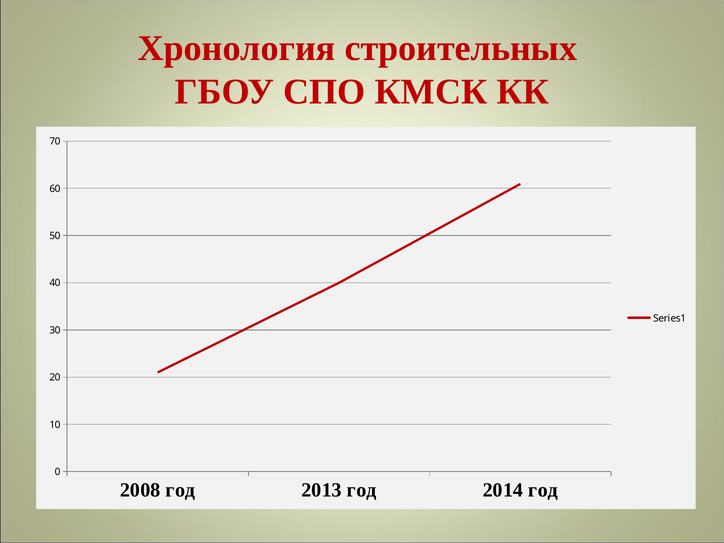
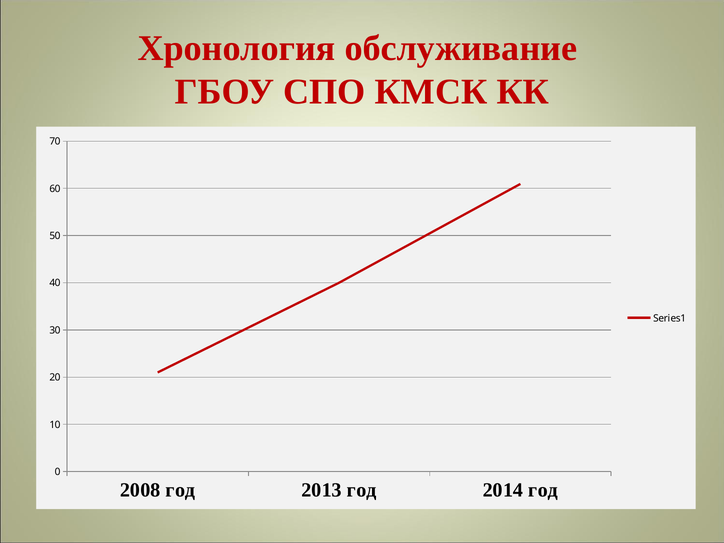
строительных: строительных -> обслуживание (461, 48)
